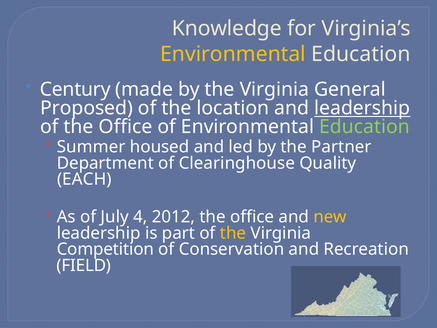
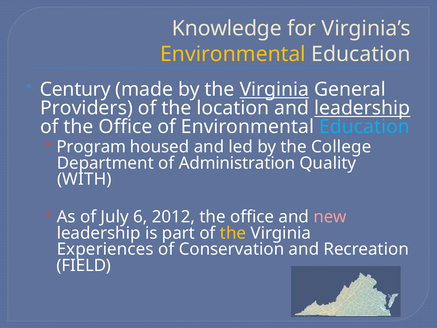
Virginia underline: none -> present (274, 89)
Proposed: Proposed -> Providers (86, 108)
Education colour: light green -> light blue (365, 127)
Summer: Summer -> Program (91, 147)
Partner: Partner -> College (341, 147)
Clearinghouse: Clearinghouse -> Administration (237, 163)
EACH: EACH -> WITH (84, 179)
4: 4 -> 6 (140, 217)
new colour: yellow -> pink (330, 217)
Competition: Competition -> Experiences (105, 249)
